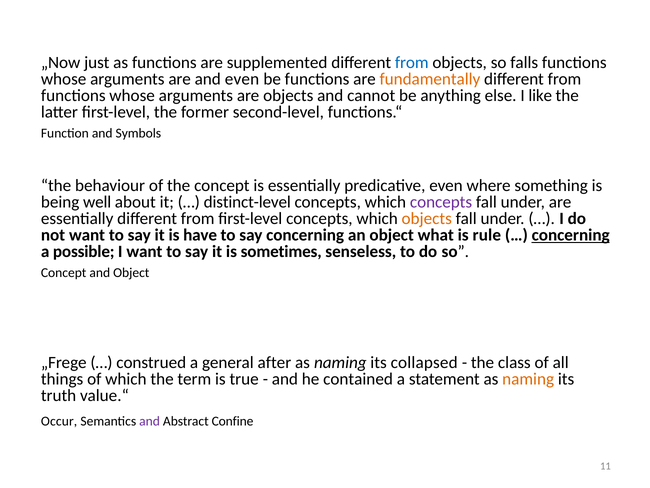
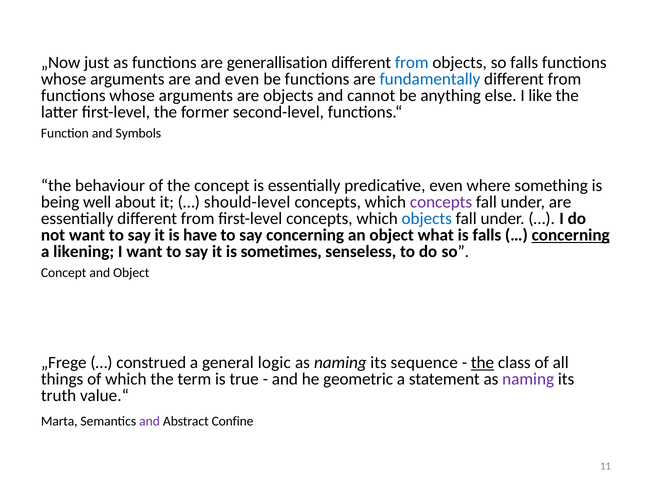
supplemented: supplemented -> generallisation (277, 63)
fundamentally colour: orange -> blue (430, 79)
distinct-level: distinct-level -> should-level (247, 202)
objects colour: orange -> blue (427, 218)
is rule: rule -> falls (487, 235)
possible: possible -> likening (84, 251)
after: after -> logic (274, 362)
collapsed: collapsed -> sequence (424, 362)
the underline: none -> present (483, 362)
contained: contained -> geometric (358, 379)
naming colour: orange -> purple (528, 379)
Occur: Occur -> Marta (59, 421)
